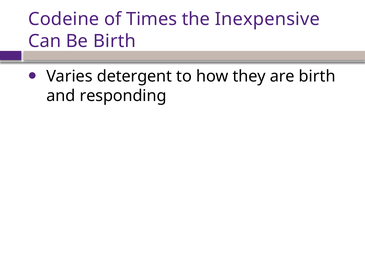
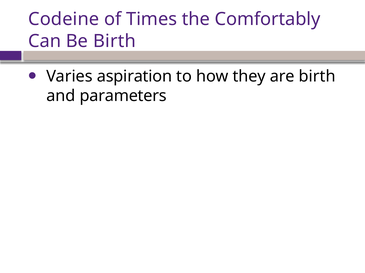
Inexpensive: Inexpensive -> Comfortably (267, 19)
detergent: detergent -> aspiration (135, 77)
responding: responding -> parameters (123, 96)
